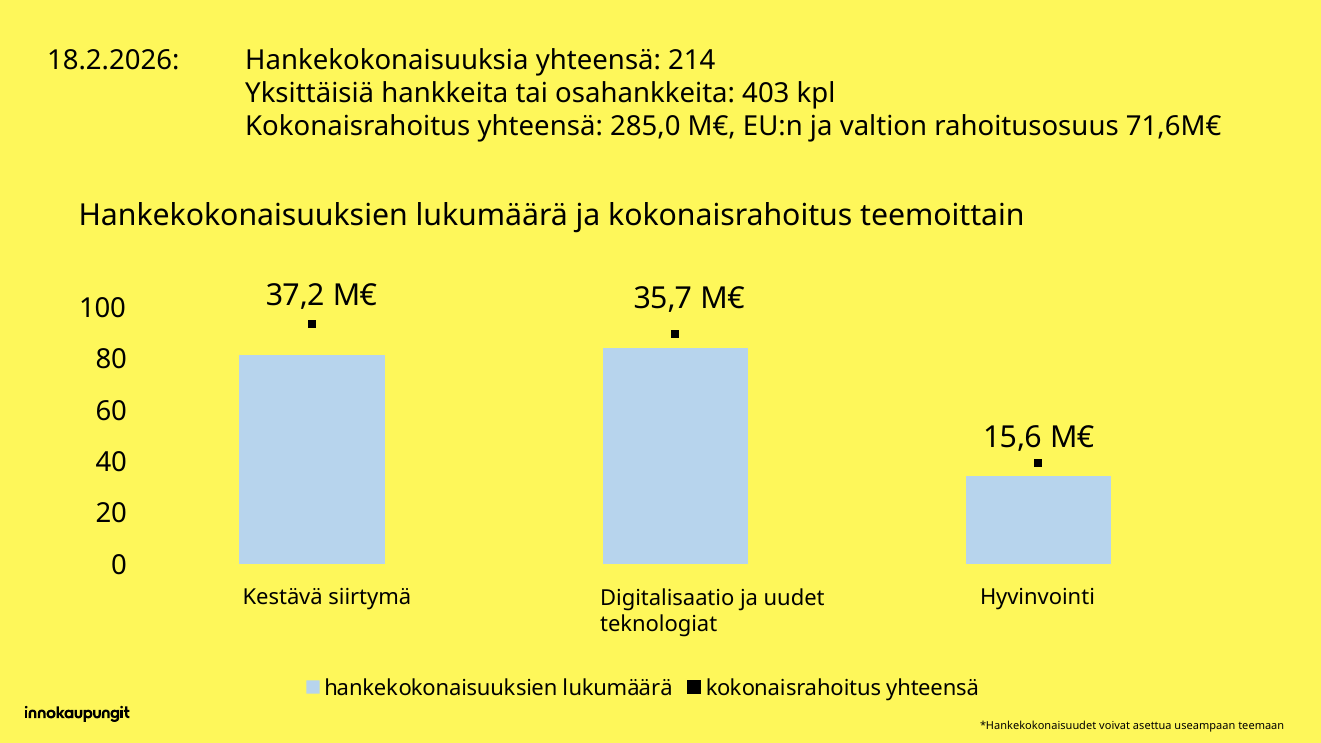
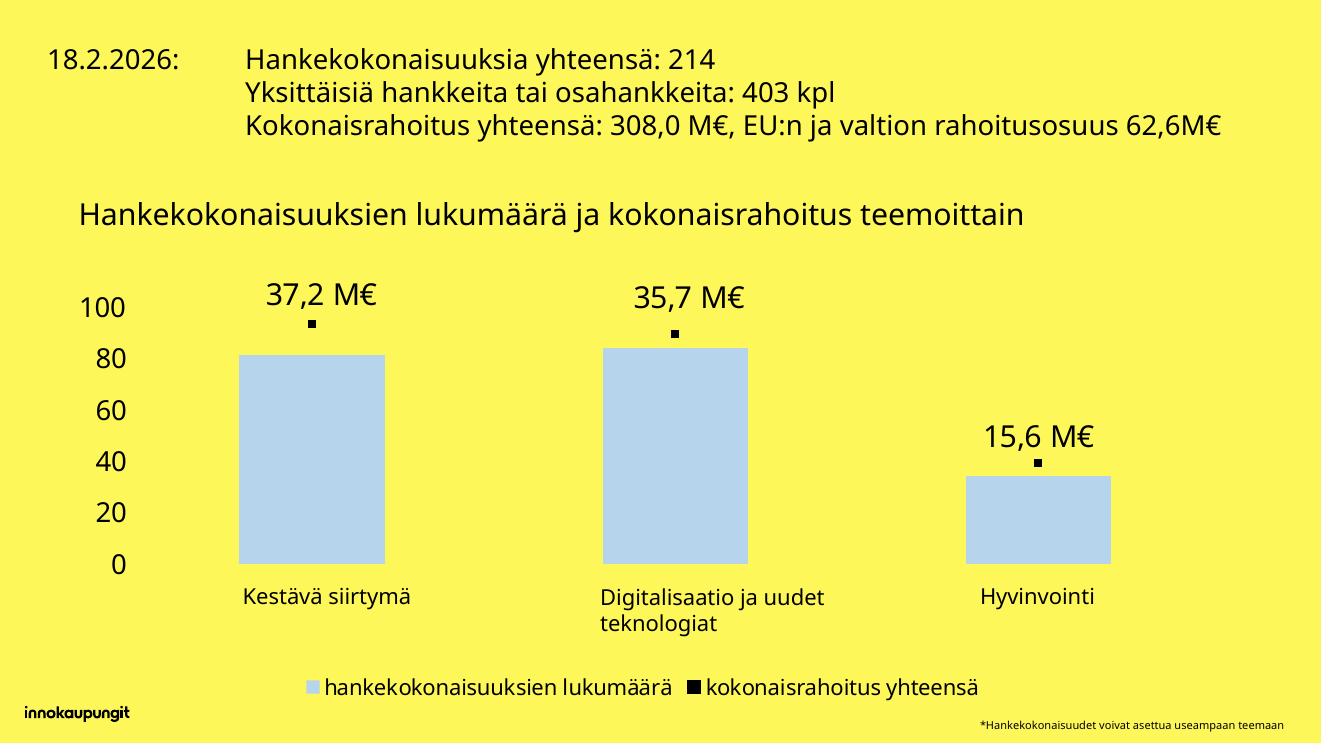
285,0: 285,0 -> 308,0 (645, 127)
71,6M€: 71,6M€ -> 62,6M€ (1174, 127)
